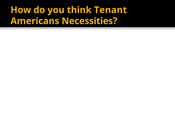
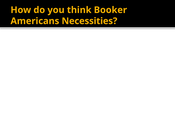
Tenant: Tenant -> Booker (110, 10)
